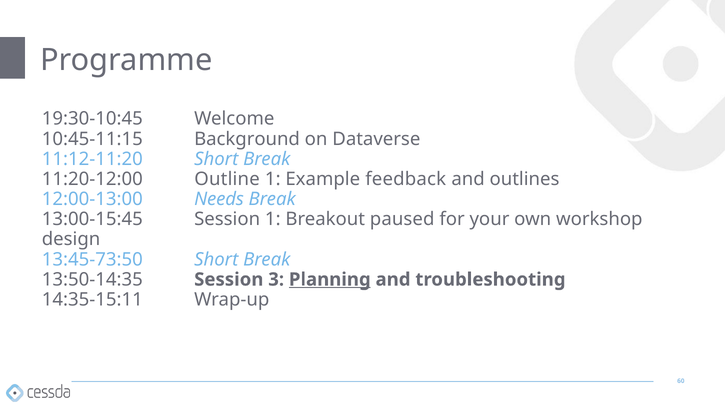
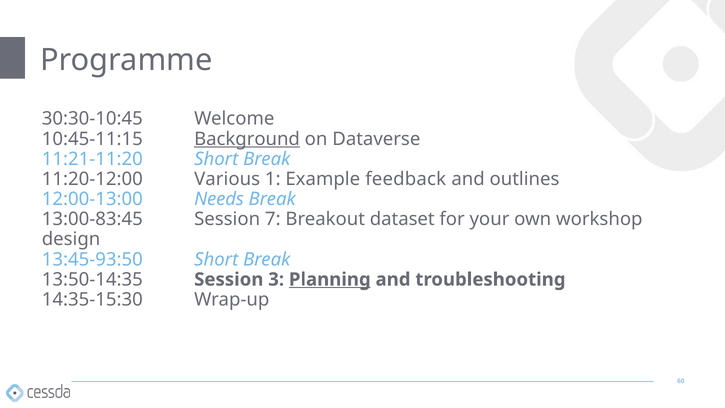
19:30-10:45: 19:30-10:45 -> 30:30-10:45 (92, 119)
Background underline: none -> present (247, 139)
11:12-11:20: 11:12-11:20 -> 11:21-11:20 (92, 159)
Outline: Outline -> Various (227, 179)
13:00-15:45: 13:00-15:45 -> 13:00-83:45 (92, 219)
Session 1: 1 -> 7 (273, 219)
paused: paused -> dataset (402, 219)
13:45-73:50: 13:45-73:50 -> 13:45-93:50 (92, 259)
14:35-15:11: 14:35-15:11 -> 14:35-15:30 (92, 299)
